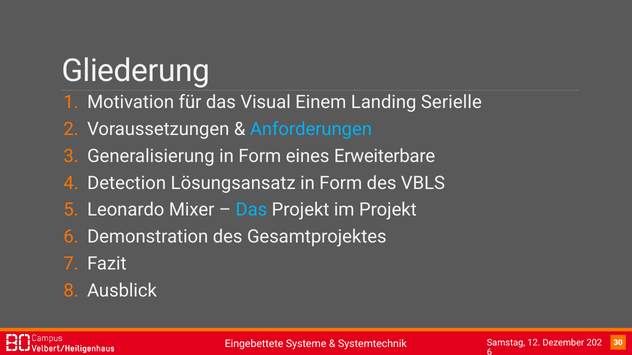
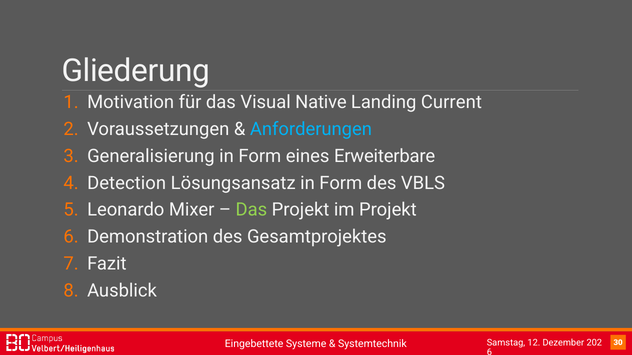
Einem: Einem -> Native (321, 102)
Serielle: Serielle -> Current (451, 102)
Das colour: light blue -> light green (251, 210)
